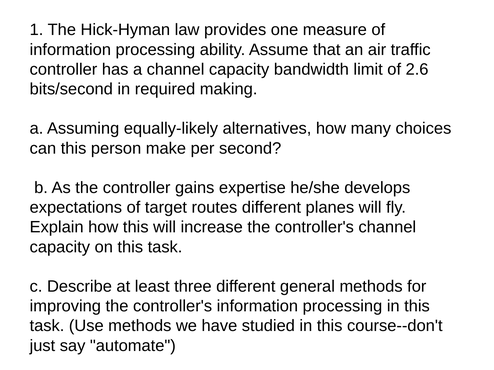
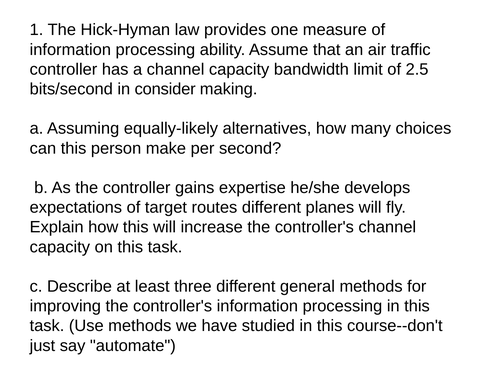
2.6: 2.6 -> 2.5 (417, 69)
required: required -> consider (165, 89)
